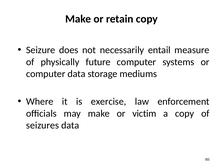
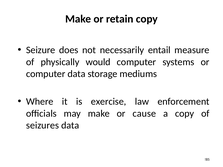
future: future -> would (98, 62)
victim: victim -> cause (144, 114)
